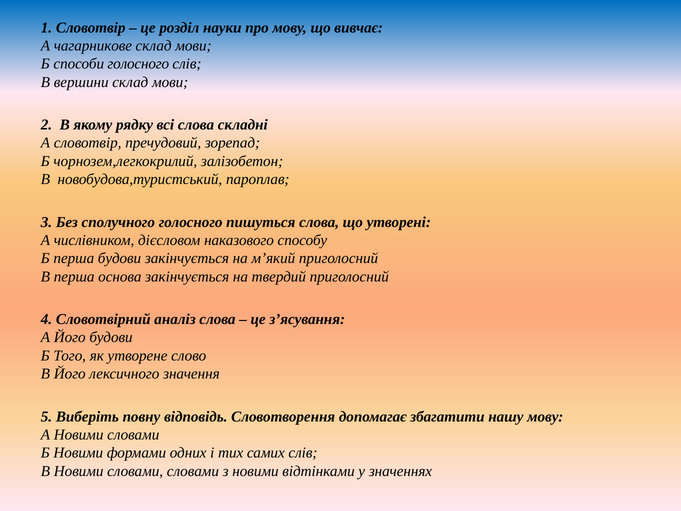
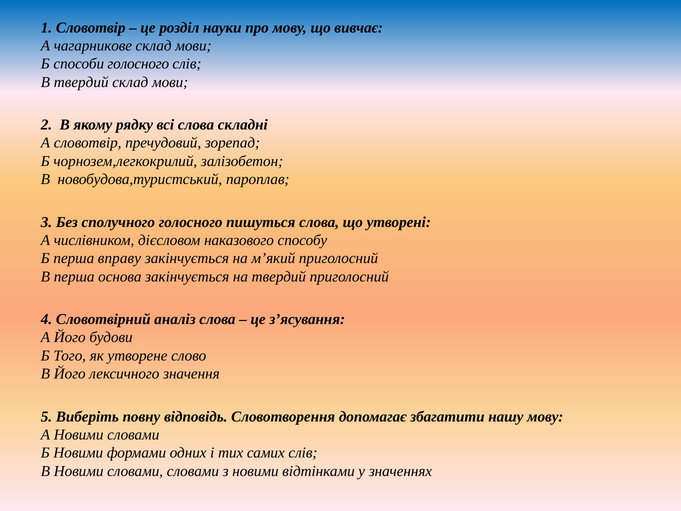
В вершини: вершини -> твердий (81, 82)
перша будови: будови -> вправу (119, 258)
